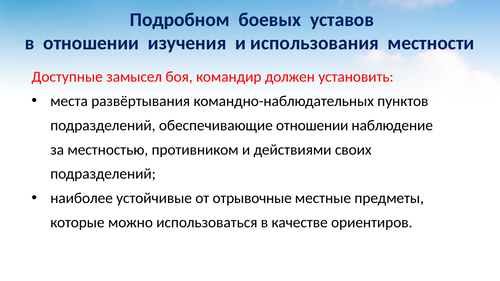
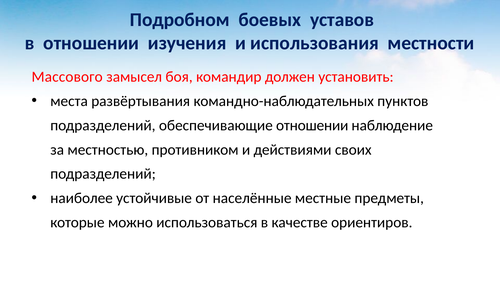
Доступные: Доступные -> Массового (67, 77)
отрывочные: отрывочные -> населённые (252, 198)
